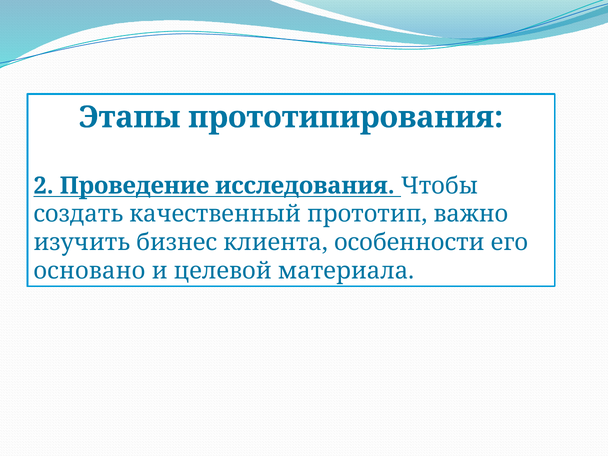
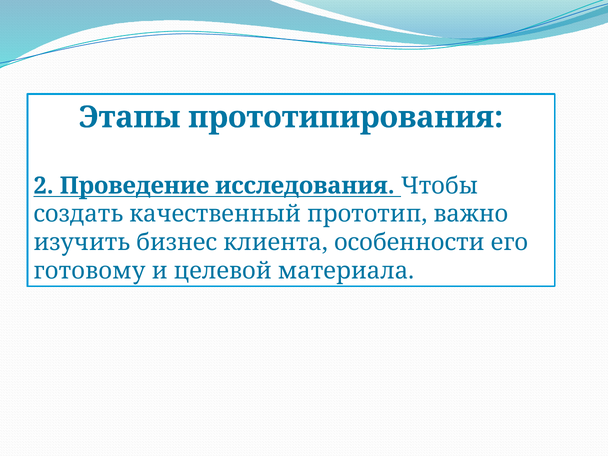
основано: основано -> готовому (89, 271)
